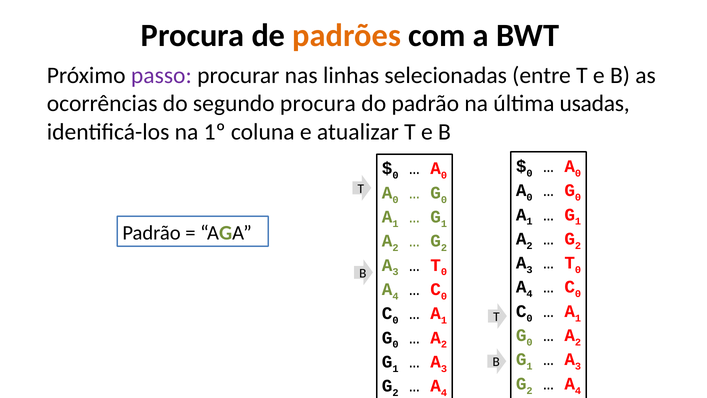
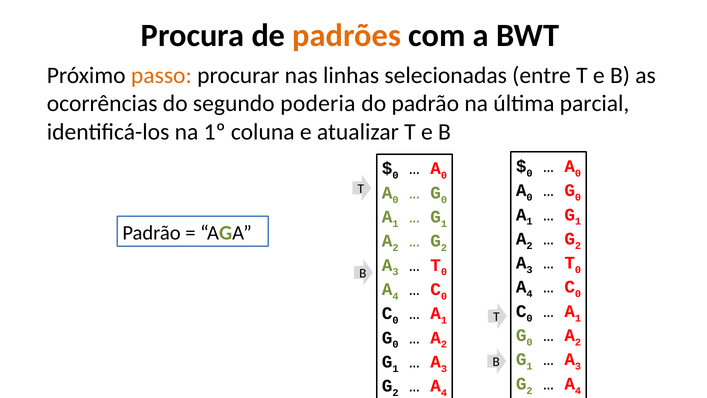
passo colour: purple -> orange (161, 75)
segundo procura: procura -> poderia (318, 104)
usadas: usadas -> parcial (595, 104)
